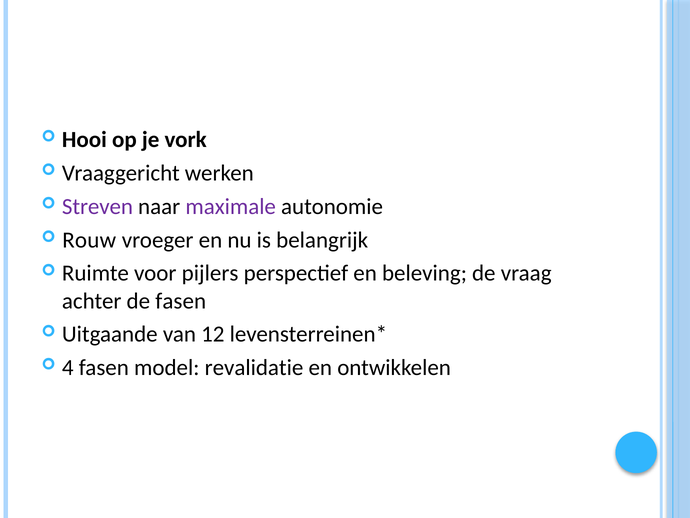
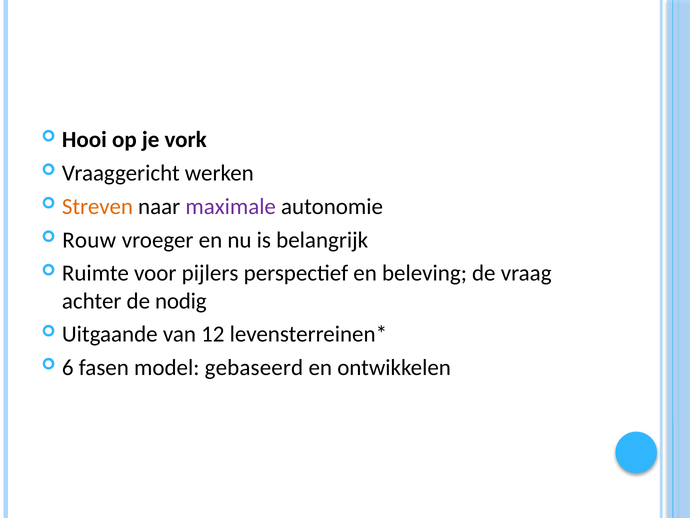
Streven colour: purple -> orange (97, 206)
de fasen: fasen -> nodig (181, 301)
4: 4 -> 6 (68, 367)
revalidatie: revalidatie -> gebaseerd (254, 367)
